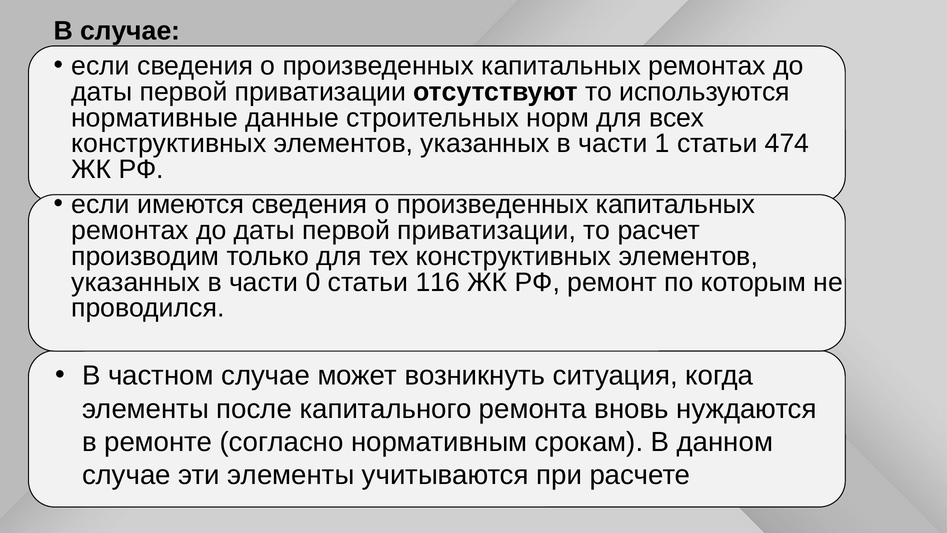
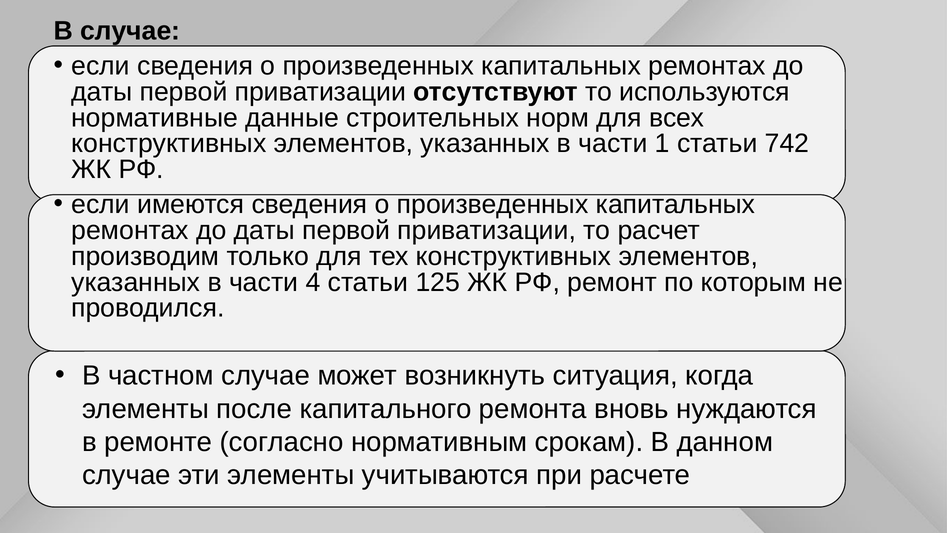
474: 474 -> 742 (787, 144)
0: 0 -> 4 (313, 282)
116: 116 -> 125 (438, 282)
